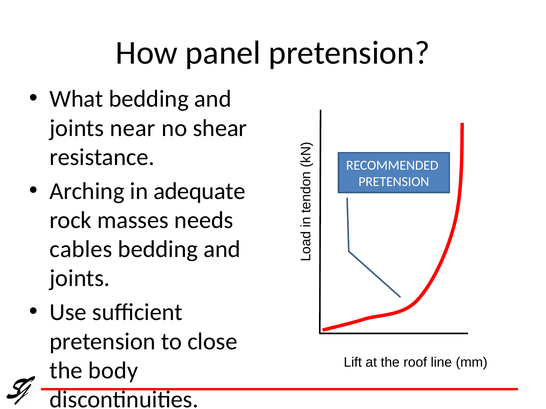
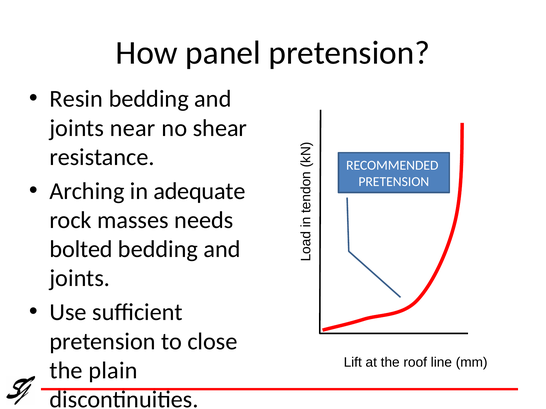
What: What -> Resin (76, 99)
cables: cables -> bolted (81, 250)
body: body -> plain (113, 371)
